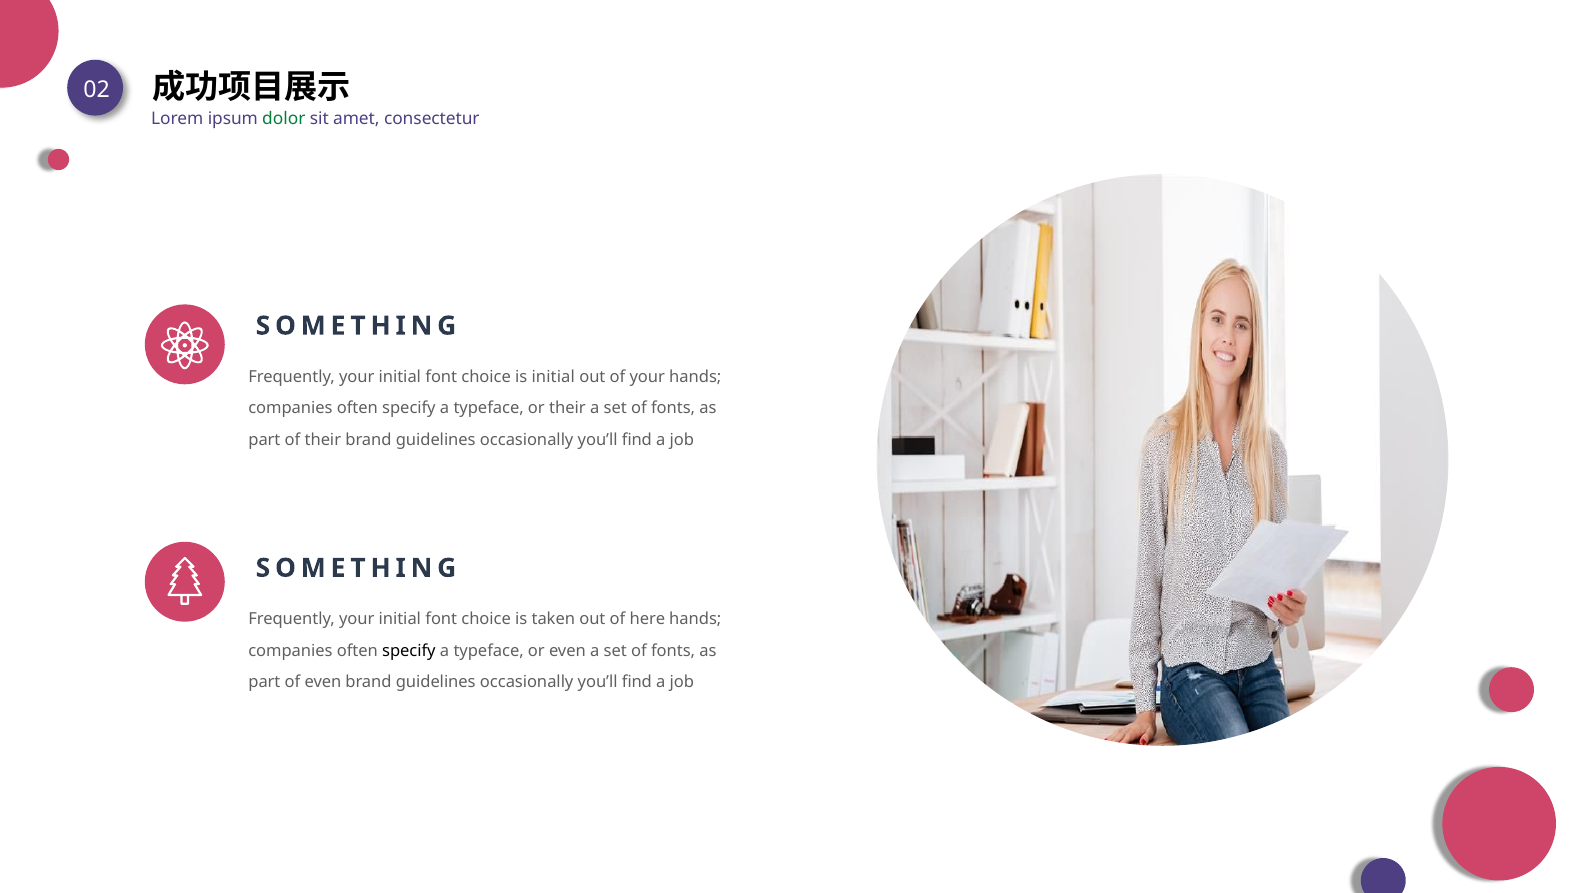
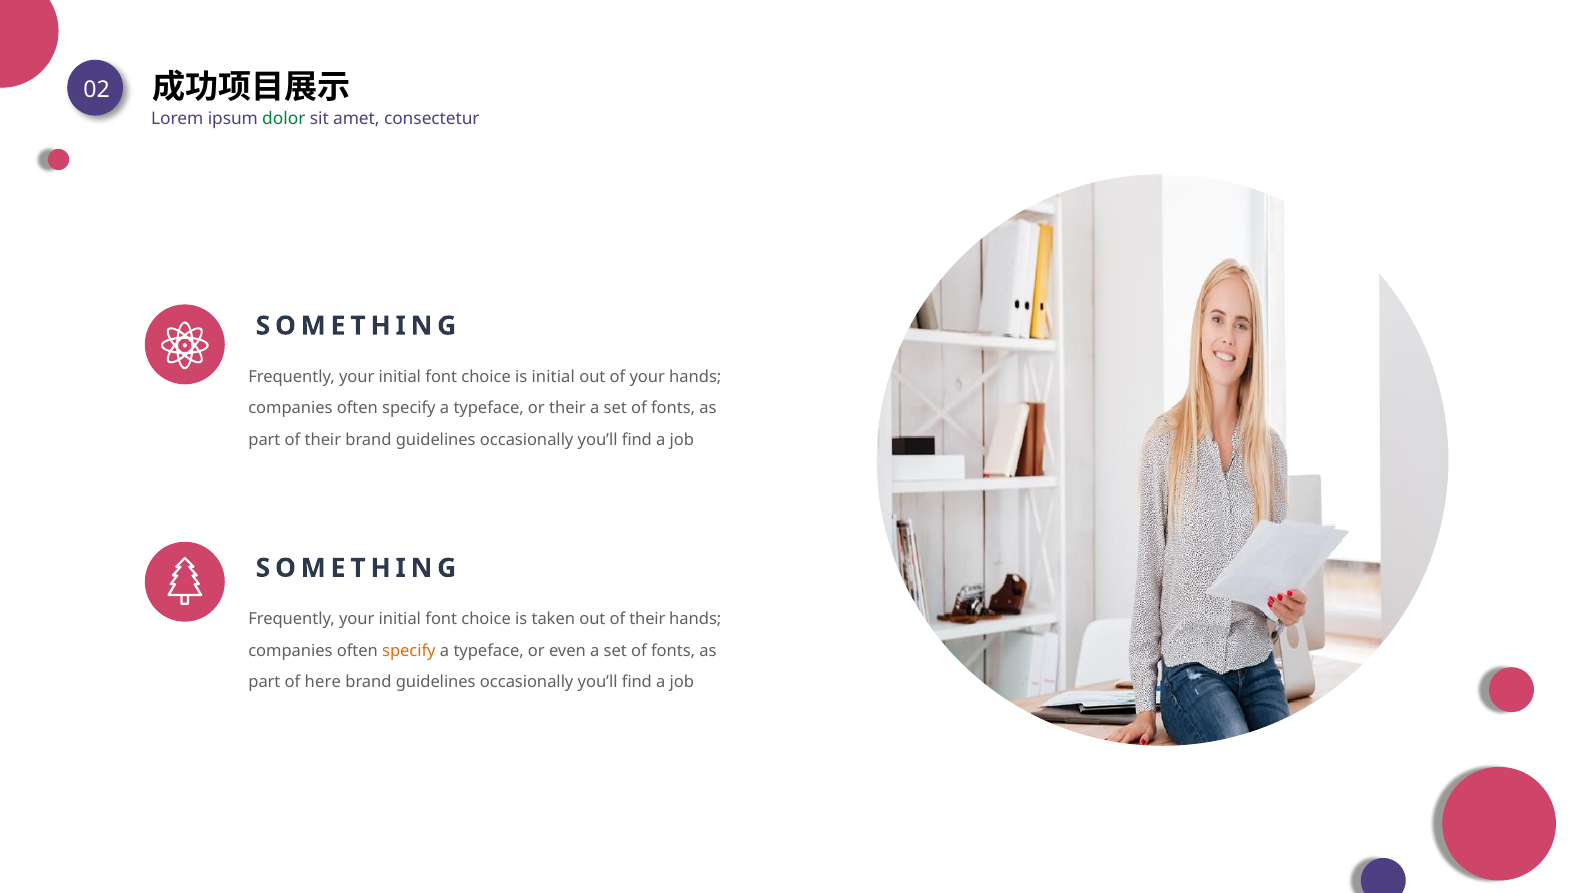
out of here: here -> their (647, 619)
specify colour: black -> orange (409, 651)
of even: even -> here (323, 682)
